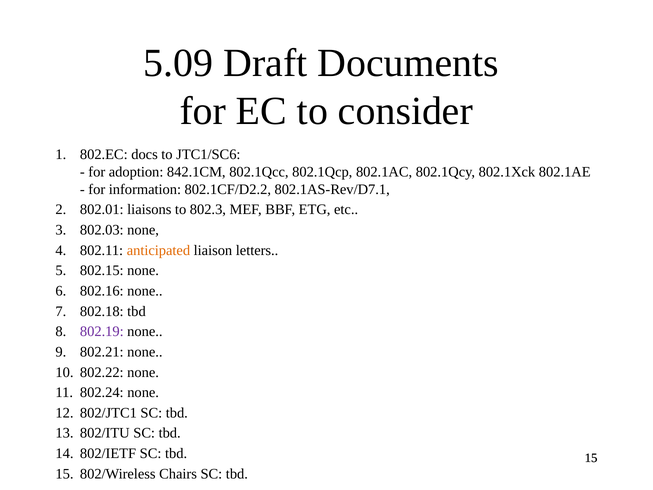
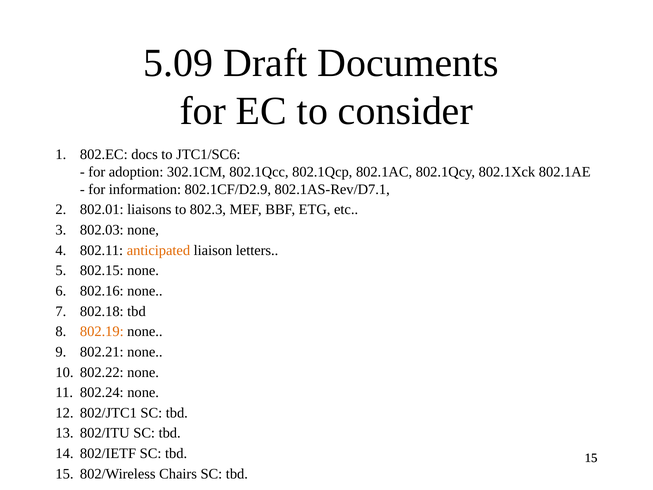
842.1CM: 842.1CM -> 302.1CM (196, 172)
802.1CF/D2.2: 802.1CF/D2.2 -> 802.1CF/D2.9 (228, 189)
802.19 colour: purple -> orange (102, 331)
